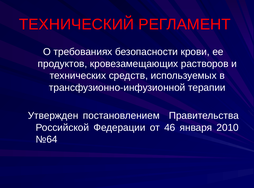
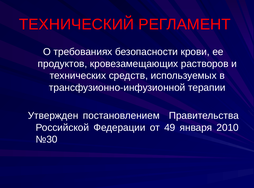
46: 46 -> 49 (170, 127)
№64: №64 -> №30 (47, 139)
